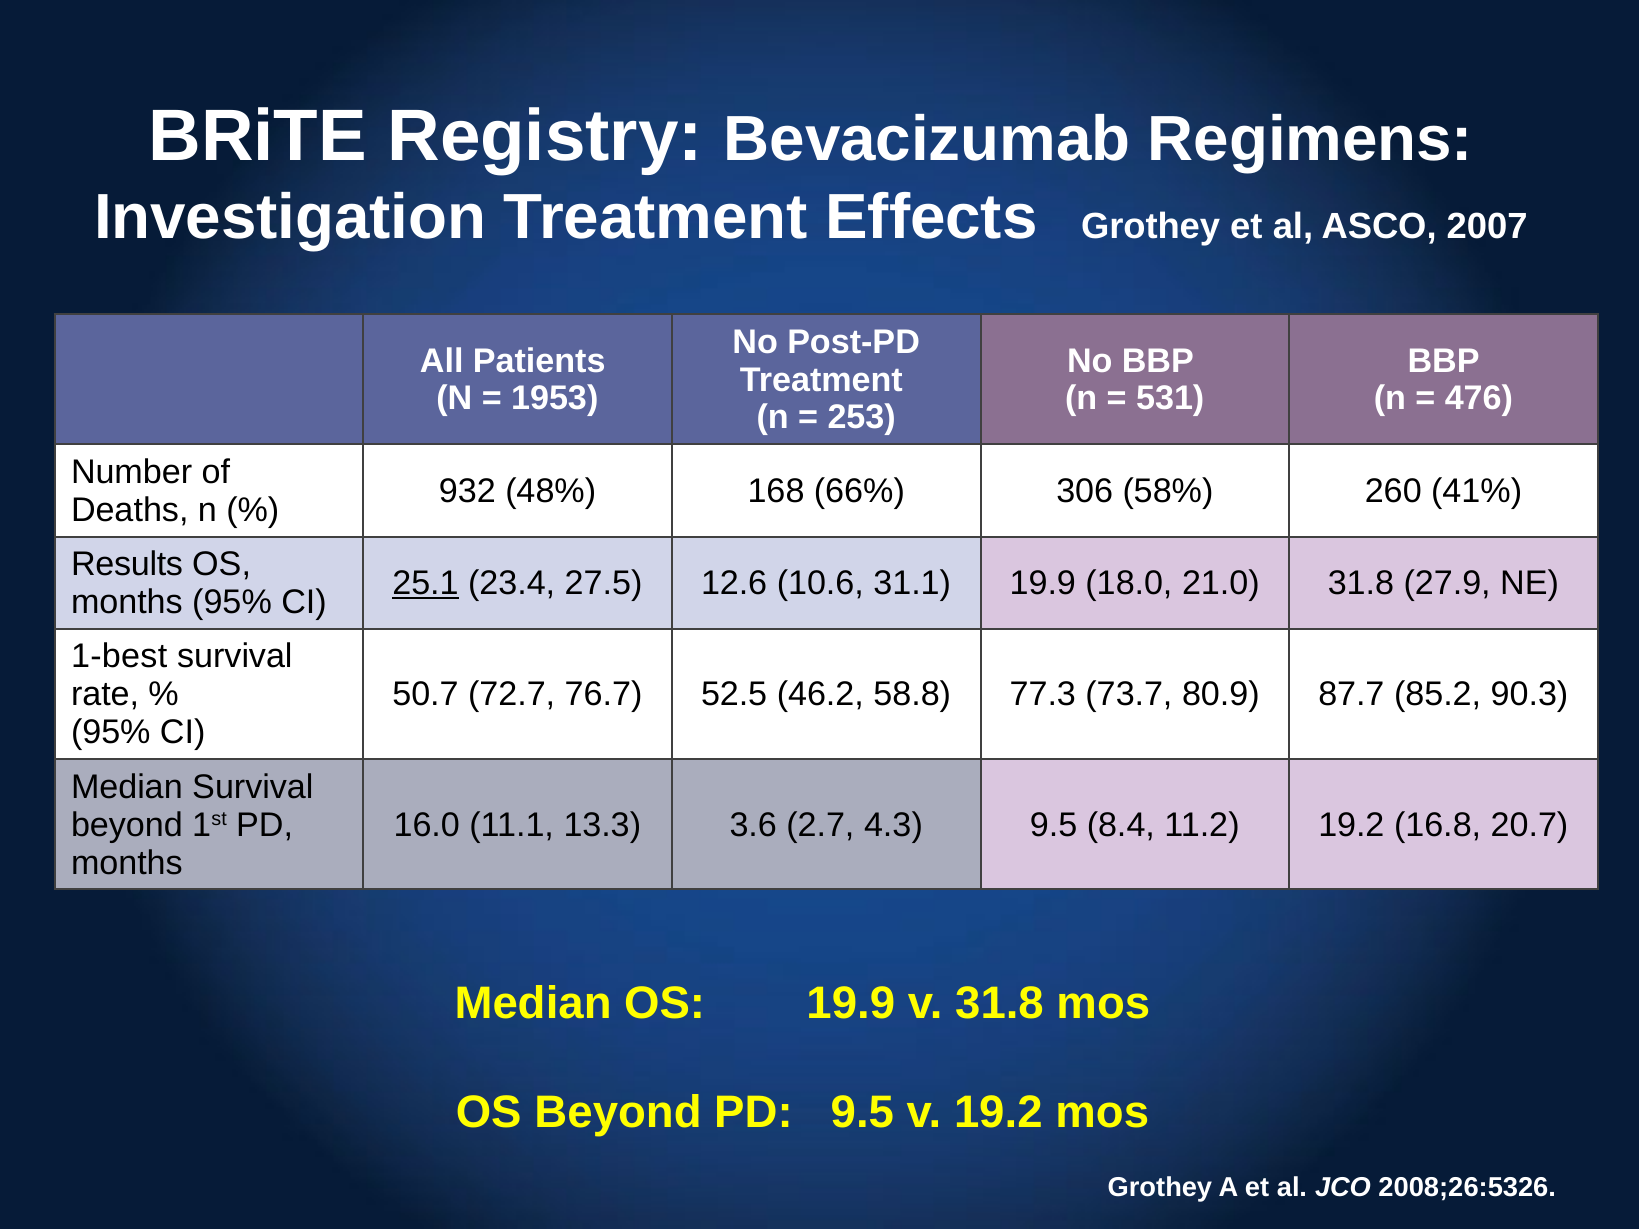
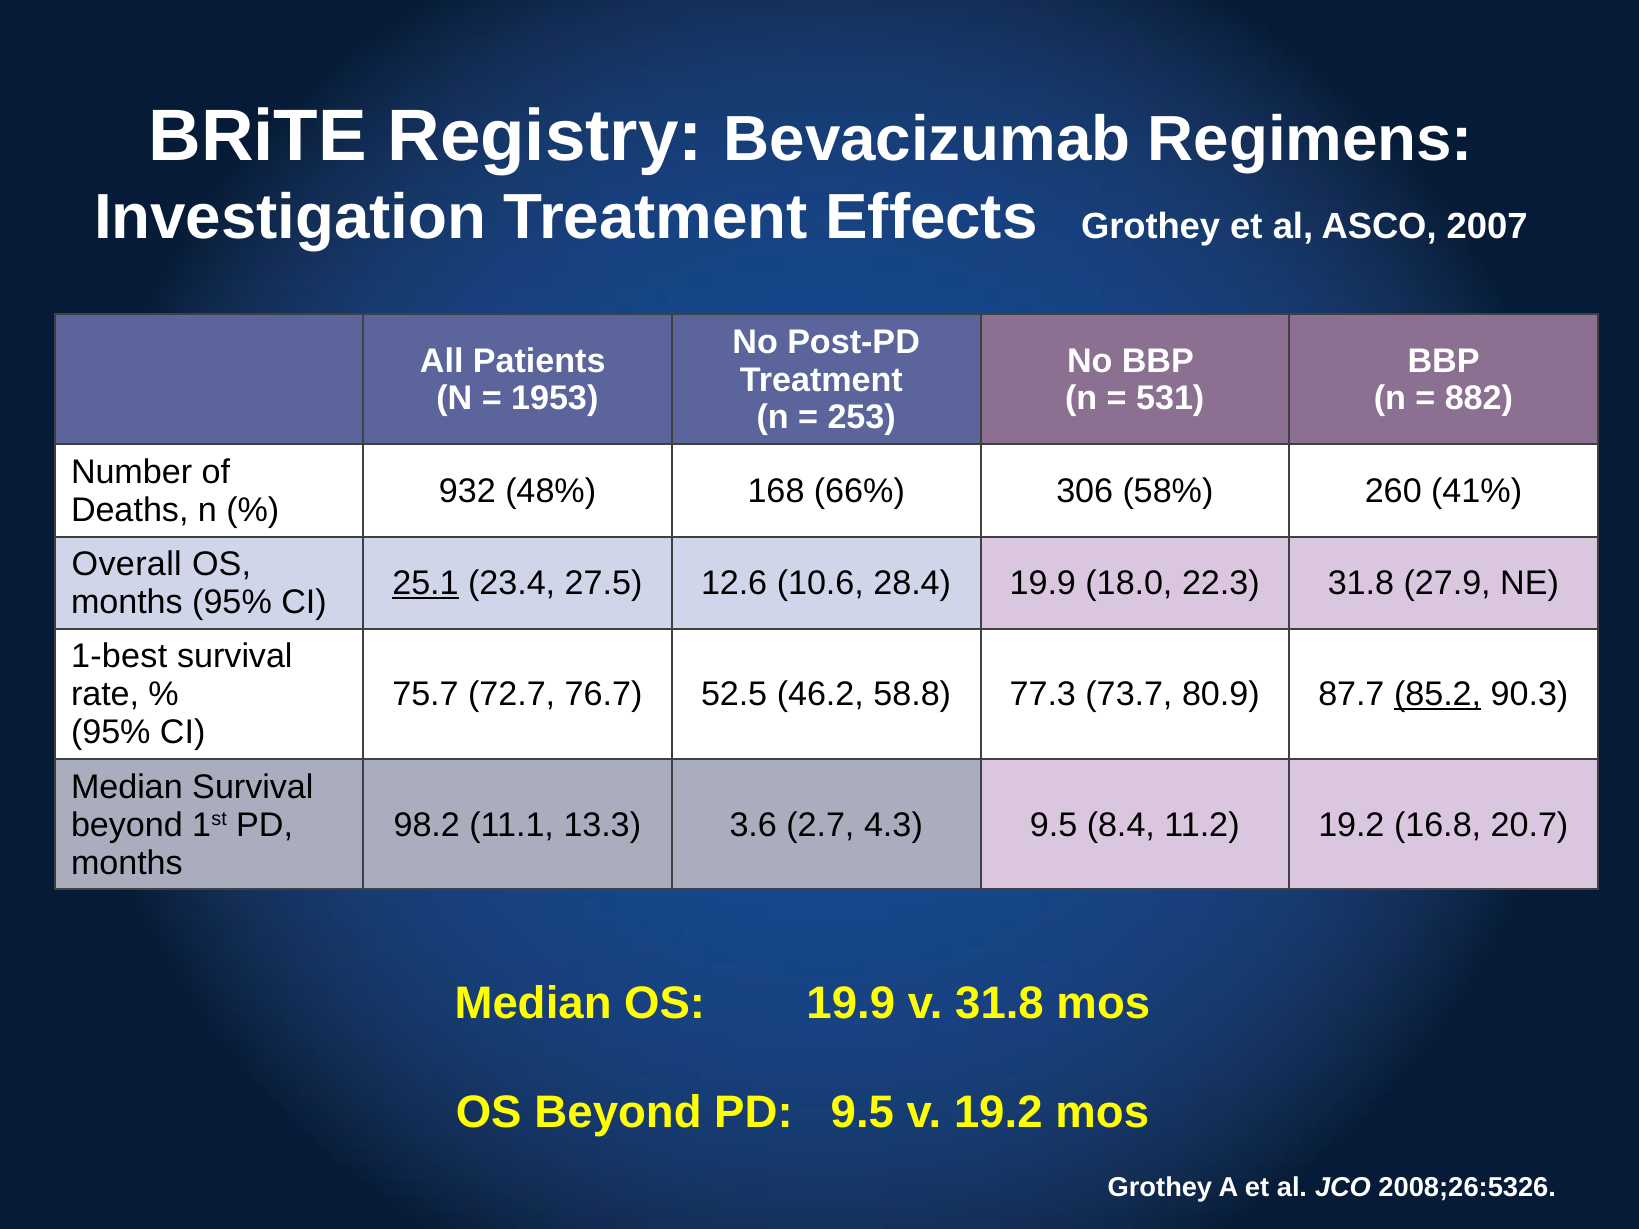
476: 476 -> 882 (1479, 399)
Results: Results -> Overall (127, 565)
31.1: 31.1 -> 28.4 (912, 583)
21.0: 21.0 -> 22.3 (1221, 583)
50.7: 50.7 -> 75.7 (425, 695)
85.2 underline: none -> present (1438, 695)
16.0: 16.0 -> 98.2 (427, 825)
